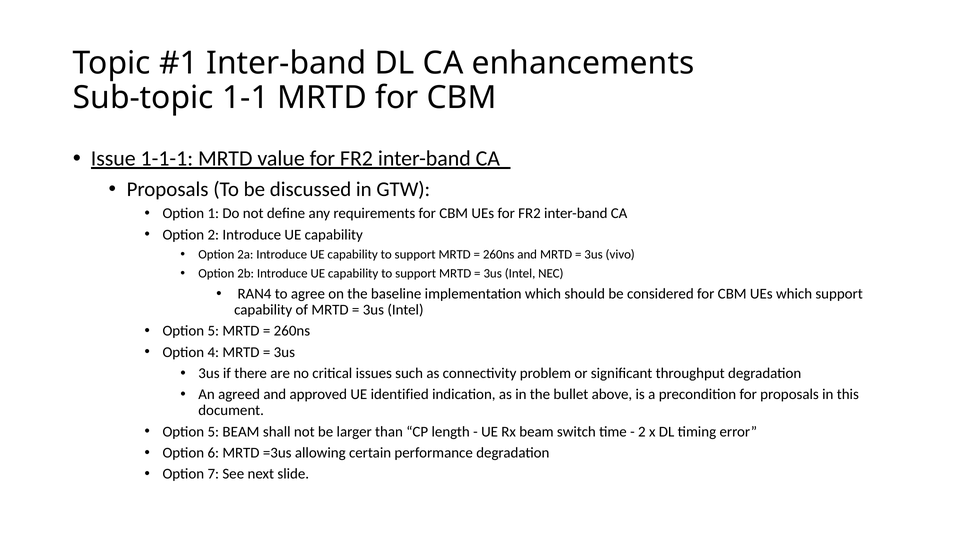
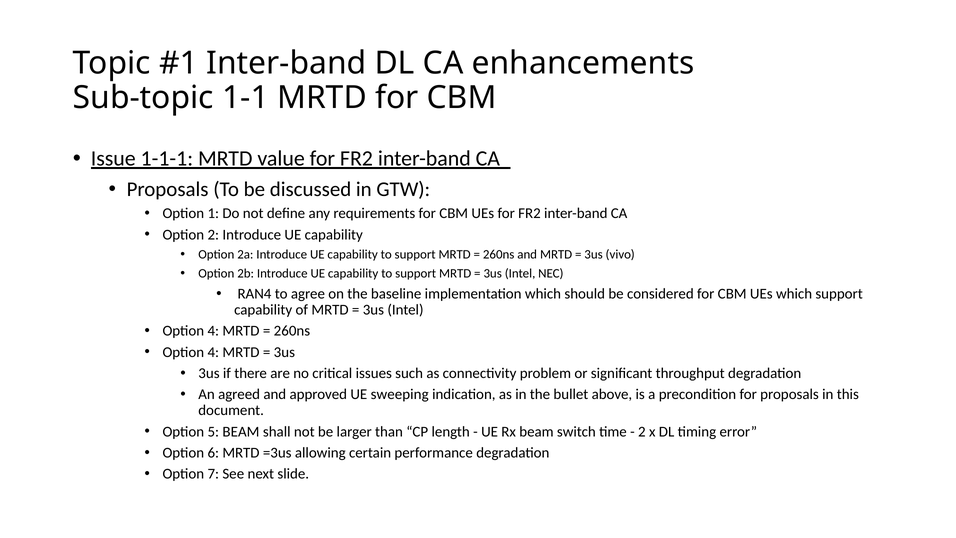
5: 5 -> 4 (213, 331)
identified: identified -> sweeping (400, 394)
